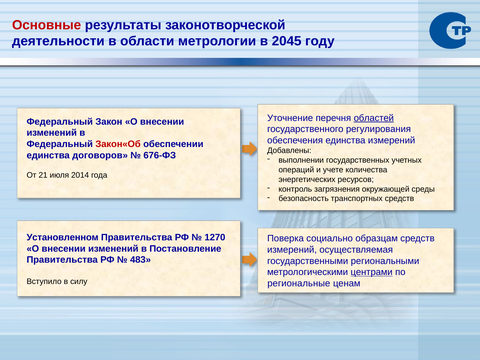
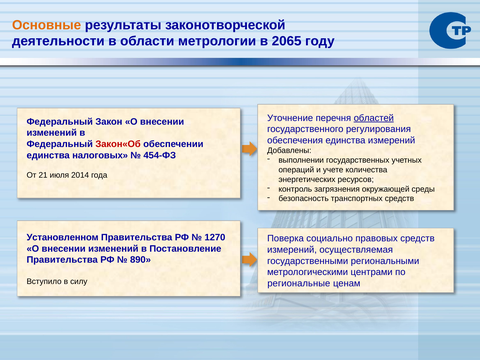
Основные colour: red -> orange (47, 25)
2045: 2045 -> 2065 (287, 41)
договоров: договоров -> налоговых (100, 155)
676-ФЗ: 676-ФЗ -> 454-ФЗ (160, 155)
образцам: образцам -> правовых (377, 239)
483: 483 -> 890 (140, 260)
центрами underline: present -> none (372, 272)
